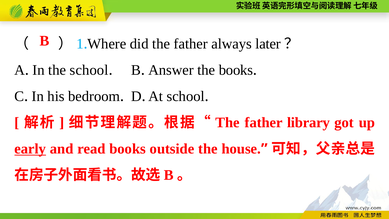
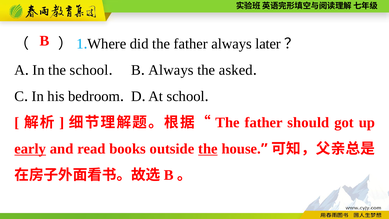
Answer: Answer -> Always (171, 70)
the books: books -> asked (236, 70)
library: library -> should (308, 123)
the underline: none -> present (208, 149)
